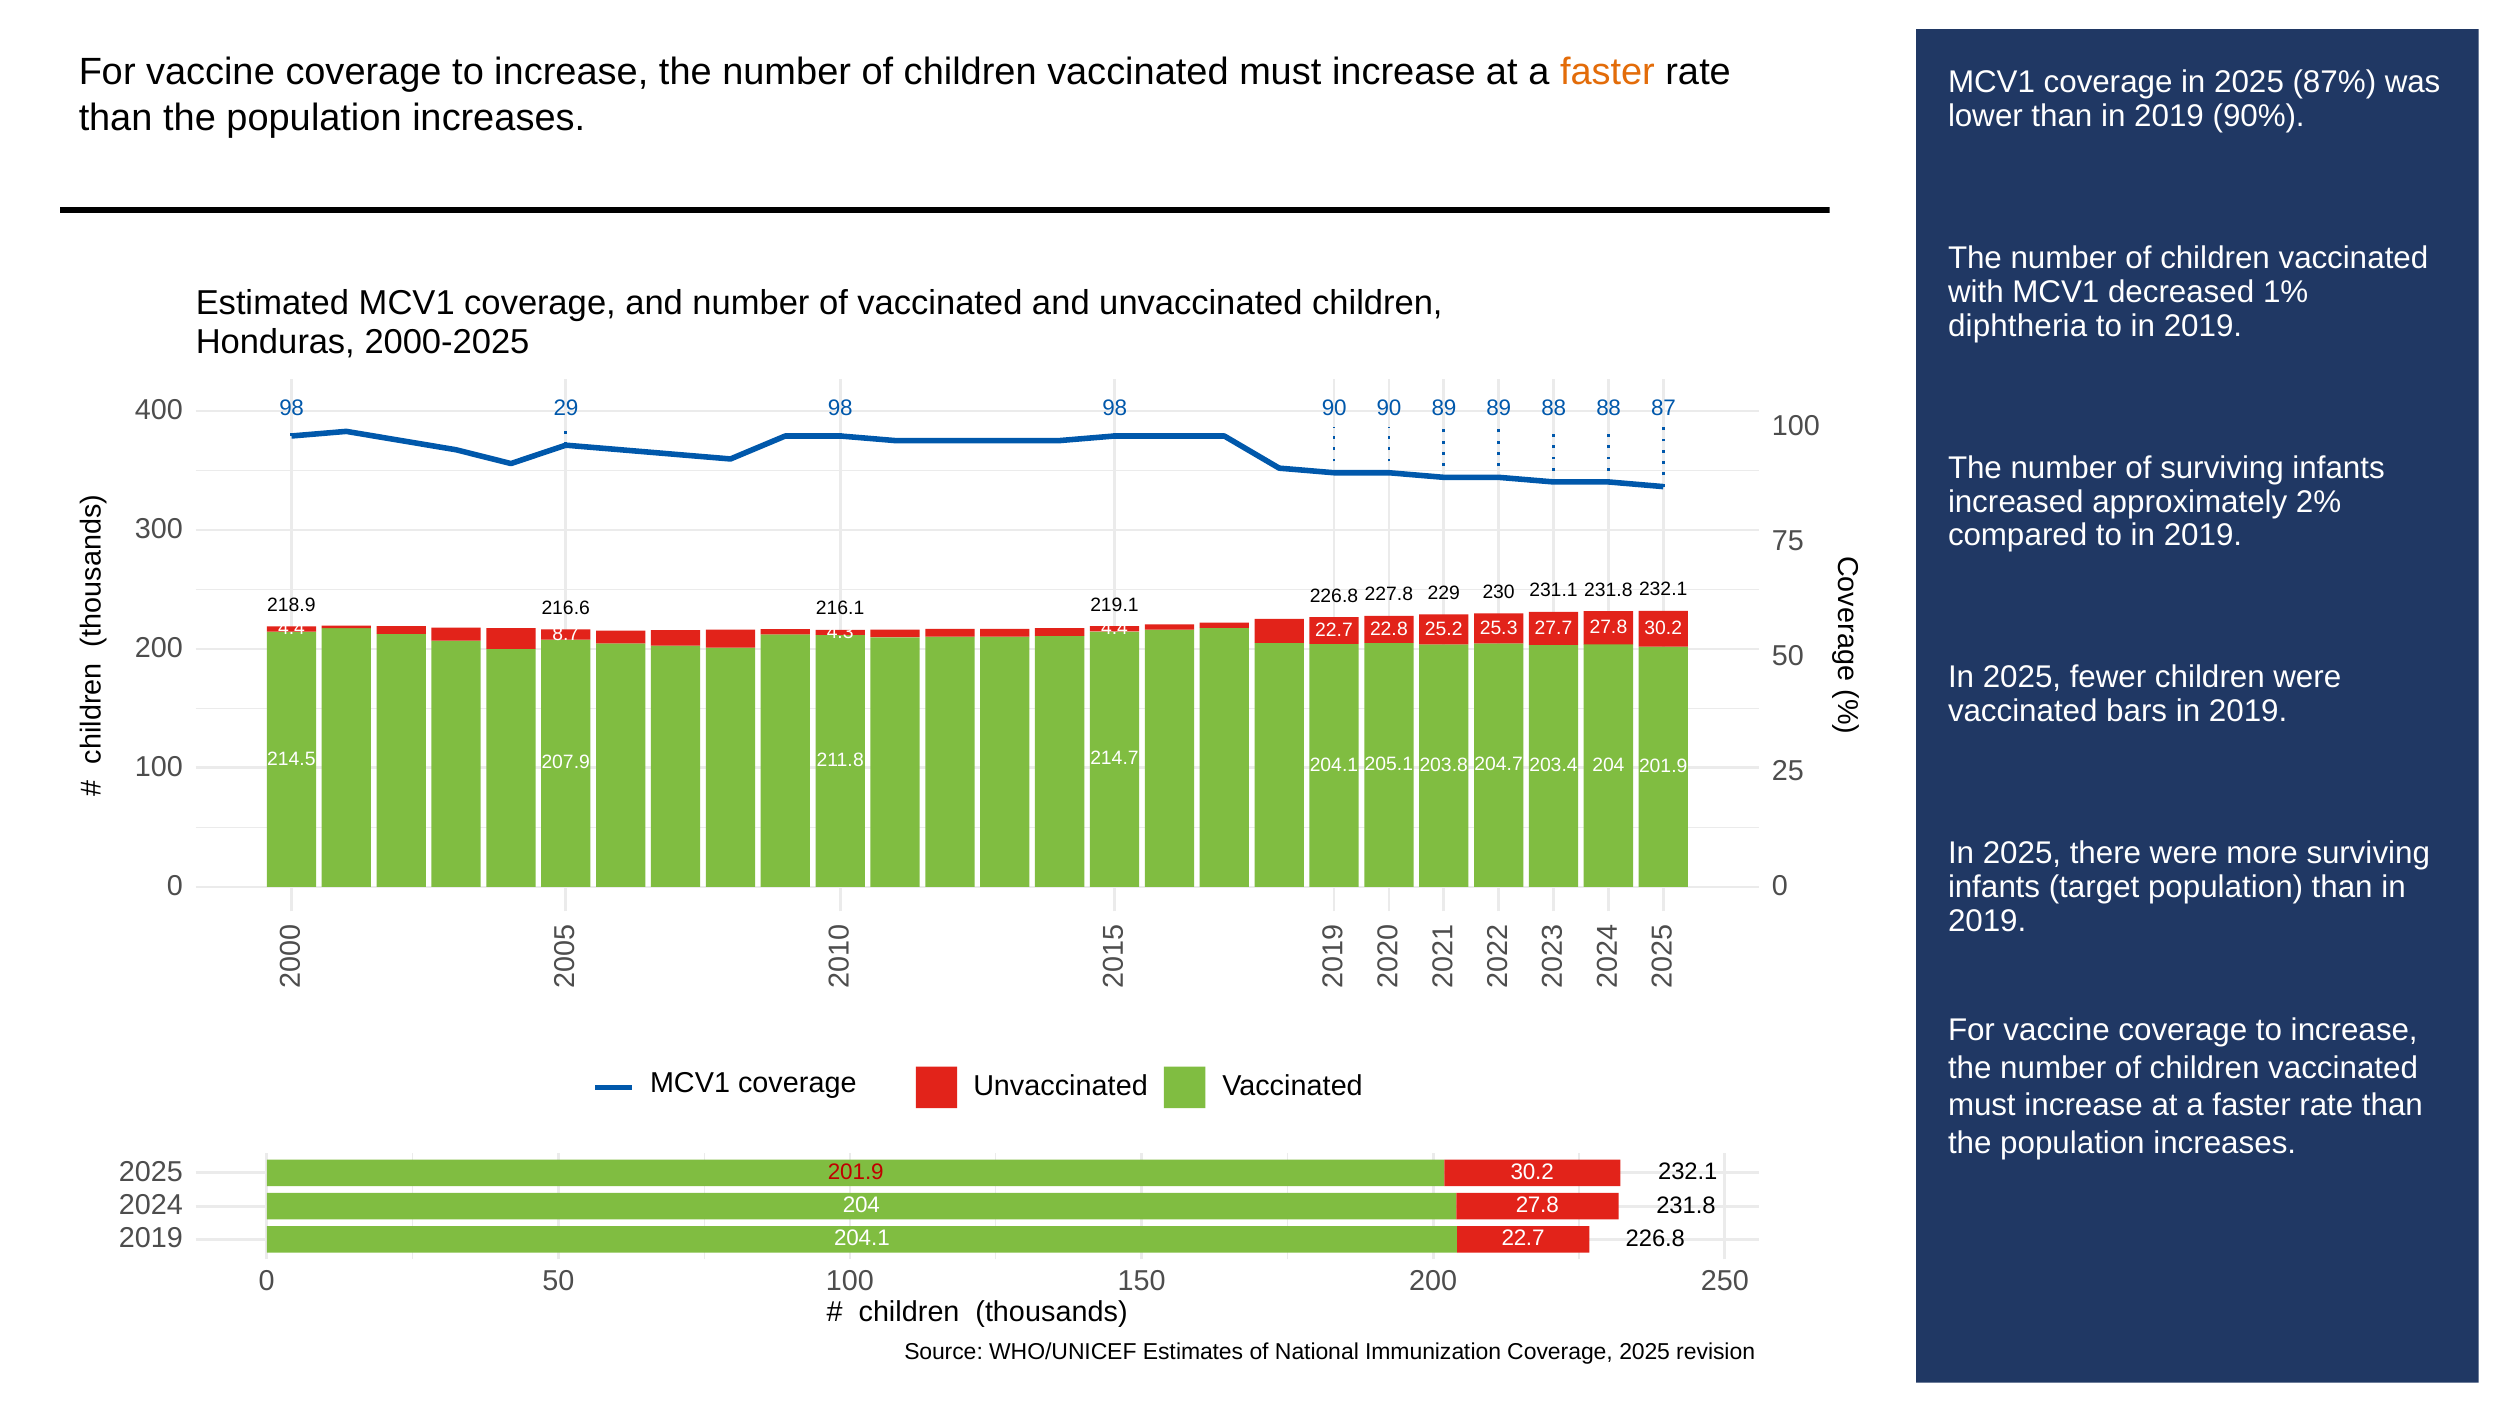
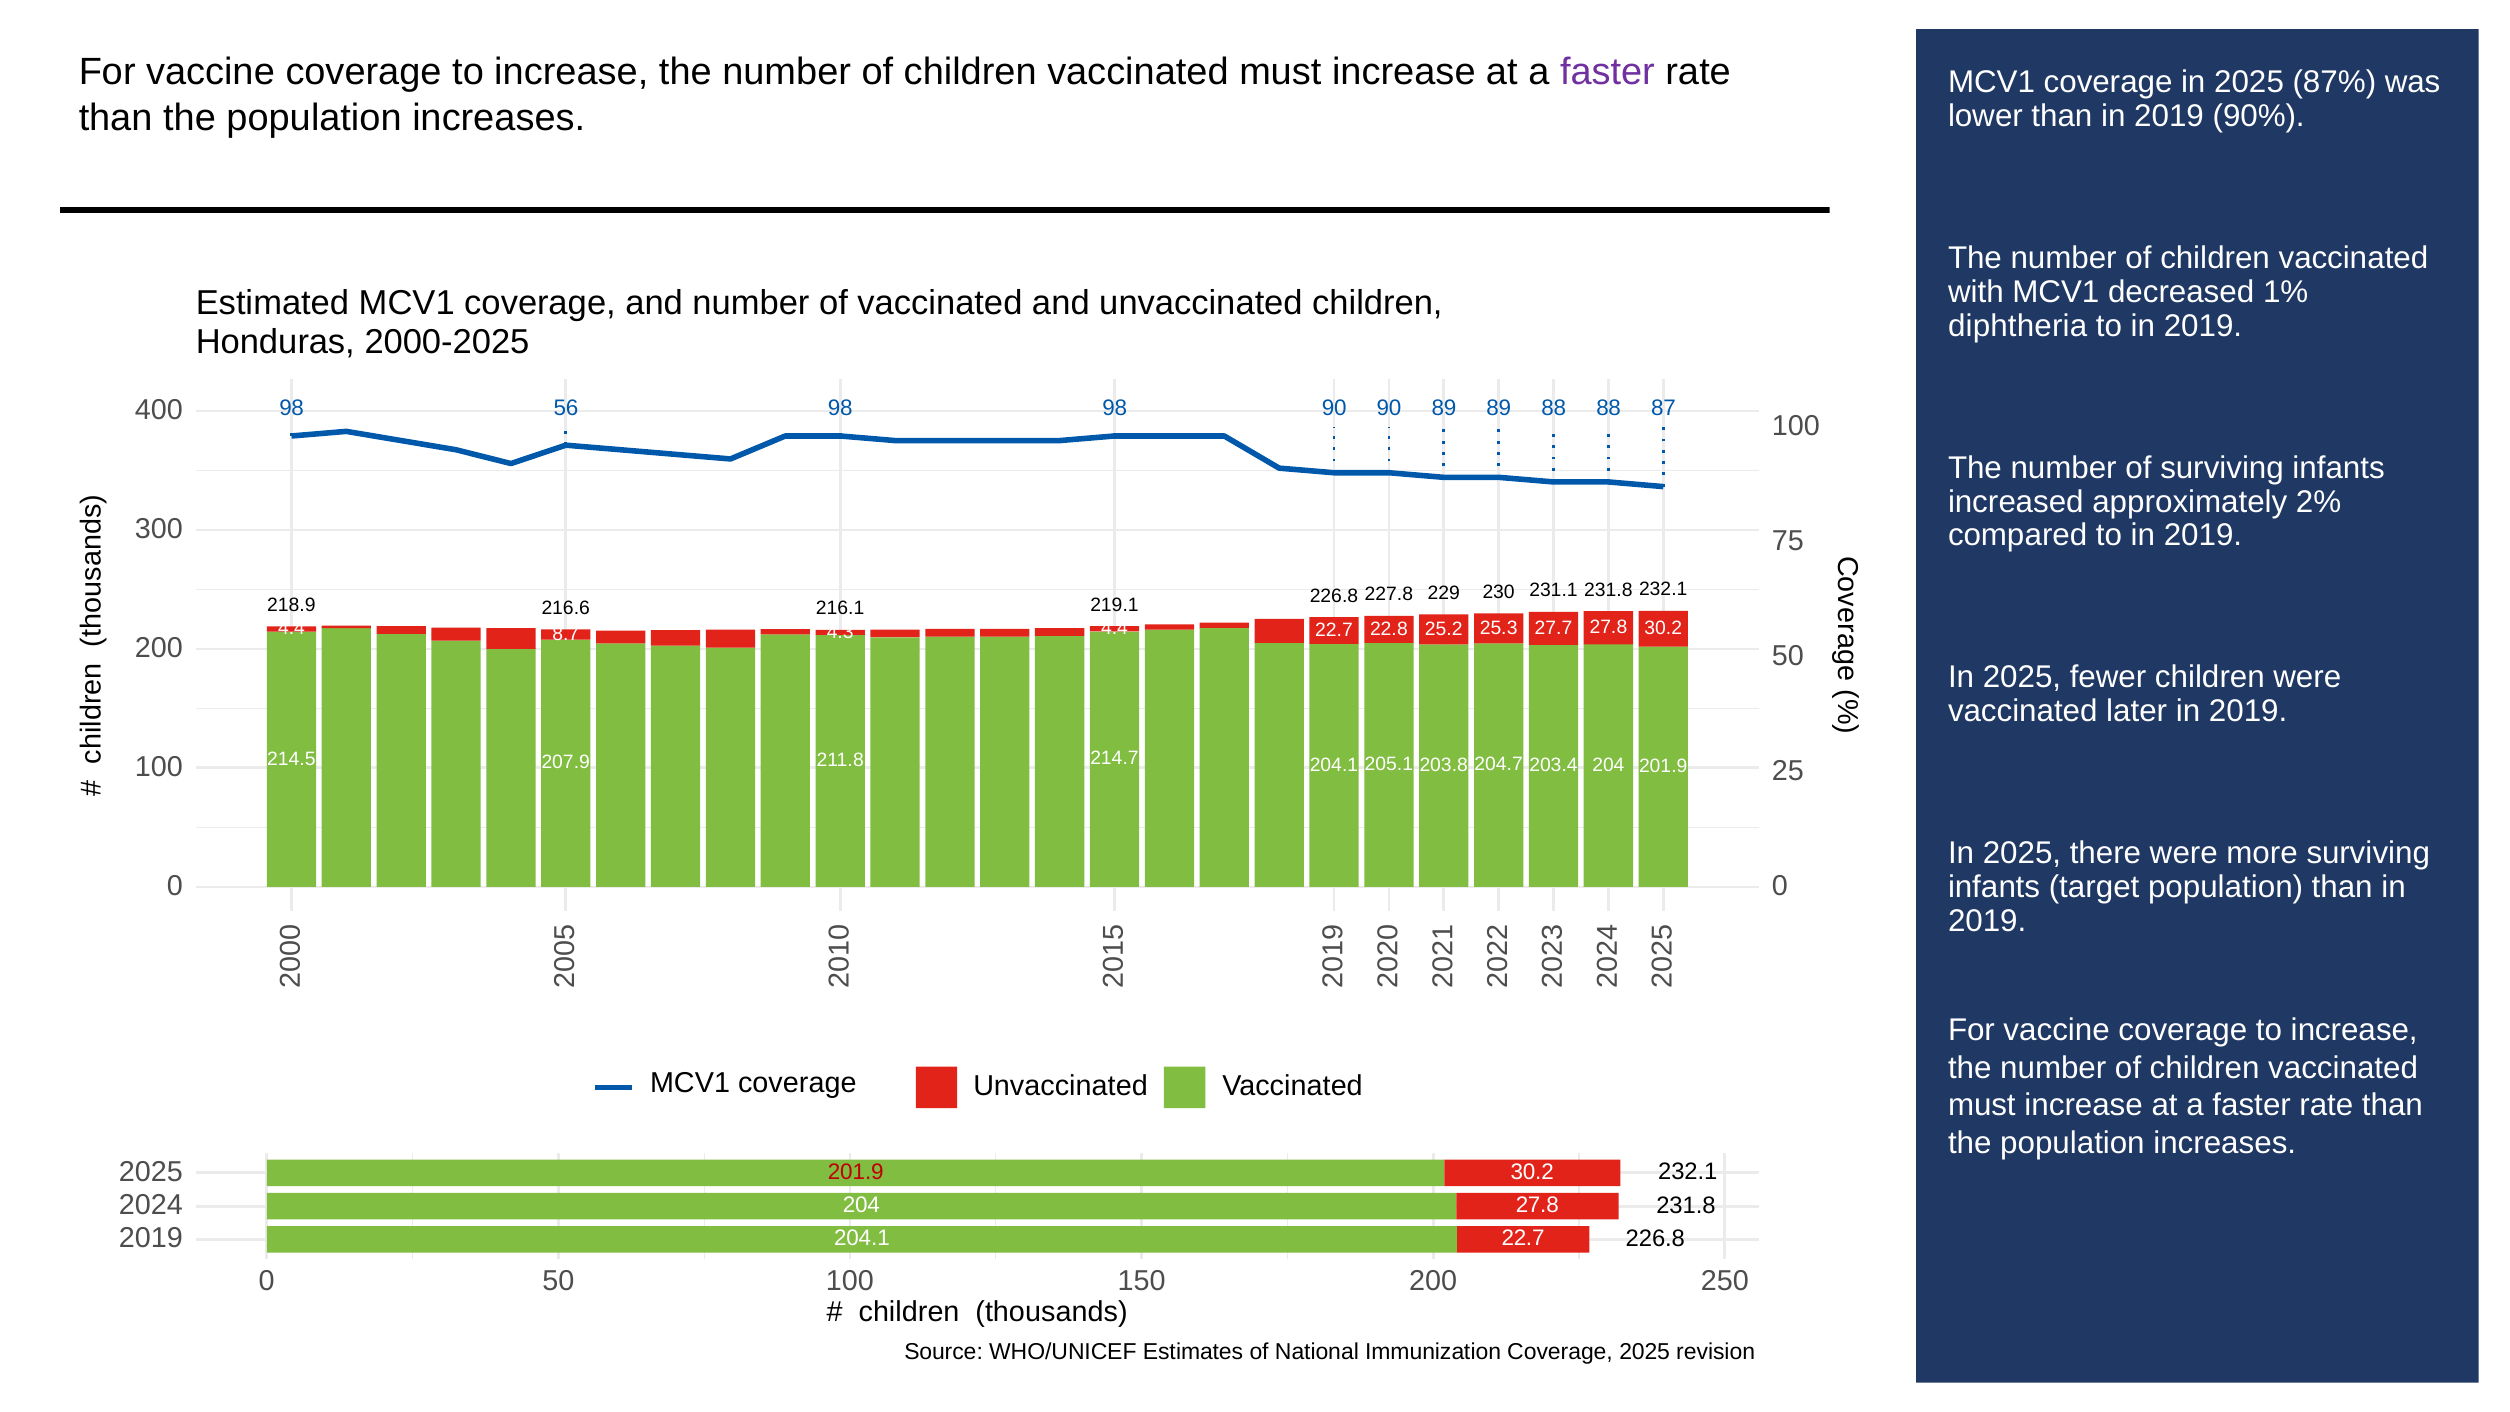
faster colour: orange -> purple (1607, 72)
29: 29 -> 56 (566, 409)
bars: bars -> later (2137, 711)
